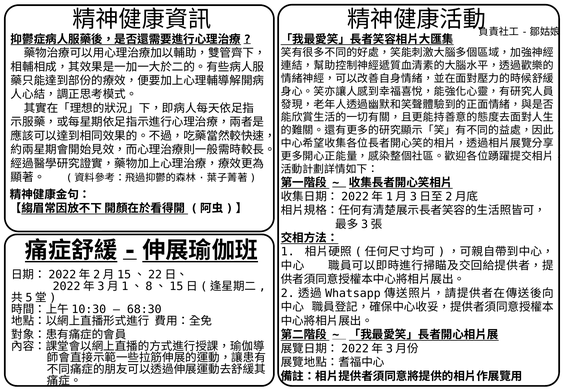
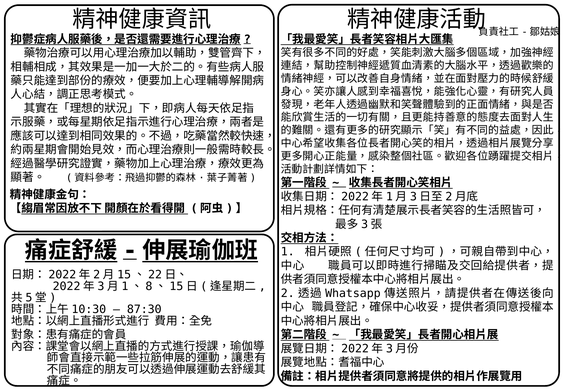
68:30: 68:30 -> 87:30 (144, 310)
